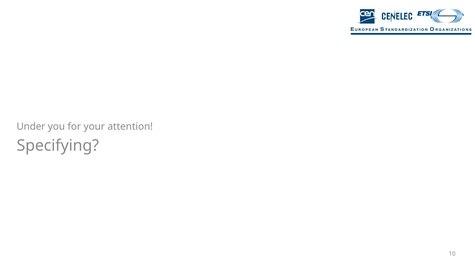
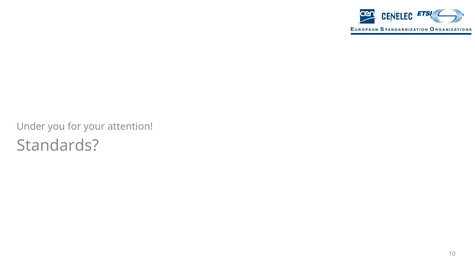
Specifying: Specifying -> Standards (58, 146)
